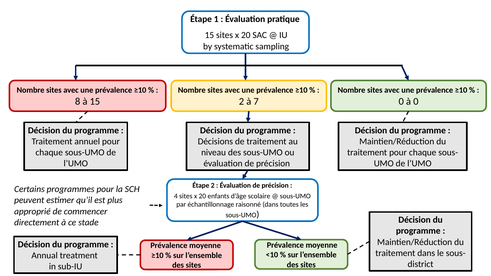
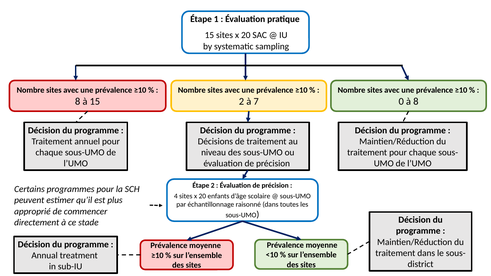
à 0: 0 -> 8 (416, 102)
